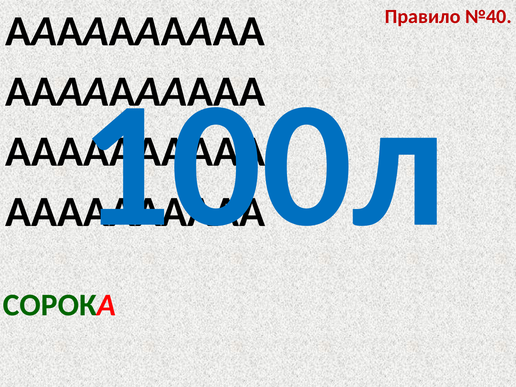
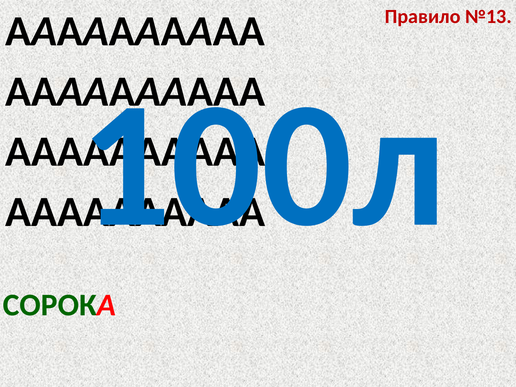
№40: №40 -> №13 (488, 17)
